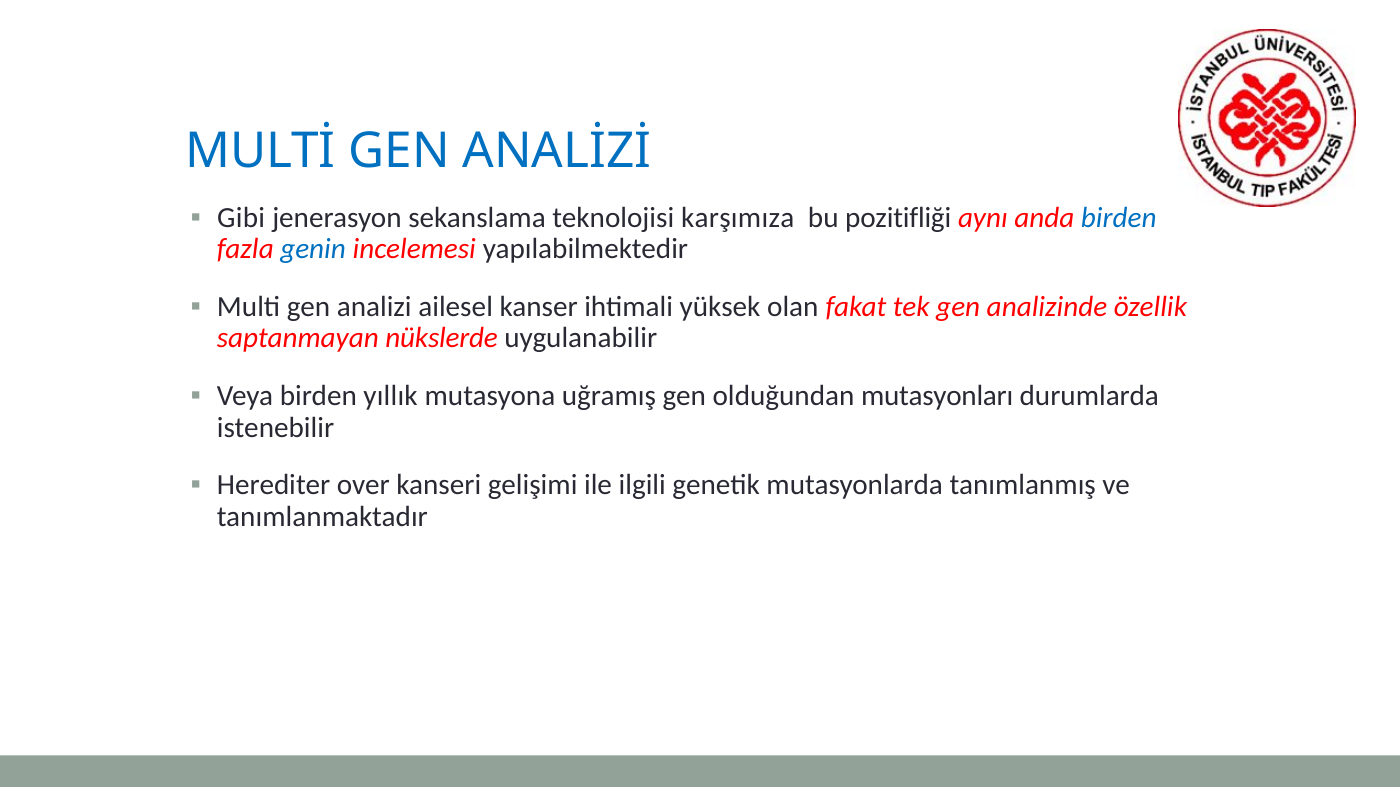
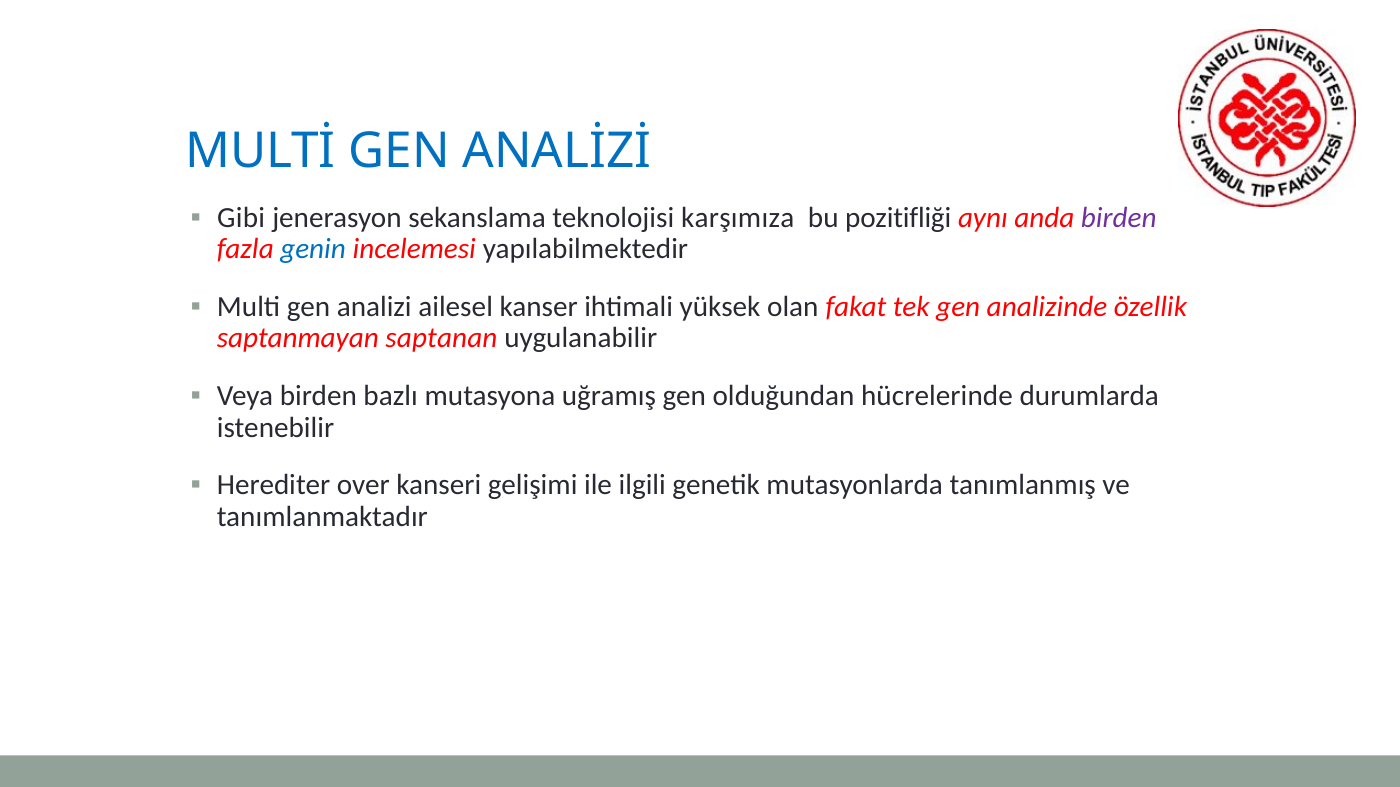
birden colour: blue -> purple (1119, 218)
nükslerde: nükslerde -> saptanan (441, 338)
yıllık: yıllık -> bazlı (391, 396)
mutasyonları: mutasyonları -> hücrelerinde (937, 396)
